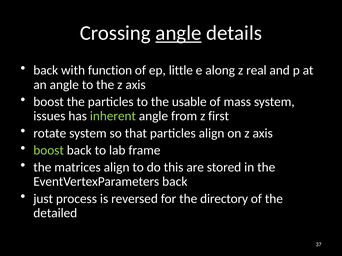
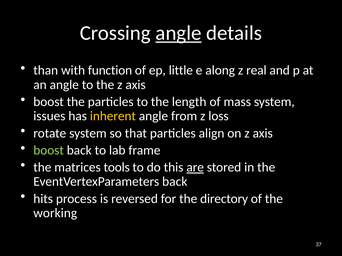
back: back -> than (46, 70)
usable: usable -> length (189, 102)
inherent colour: light green -> yellow (113, 116)
first: first -> loss (219, 116)
matrices align: align -> tools (117, 168)
are underline: none -> present (195, 168)
just: just -> hits (43, 199)
detailed: detailed -> working (55, 213)
